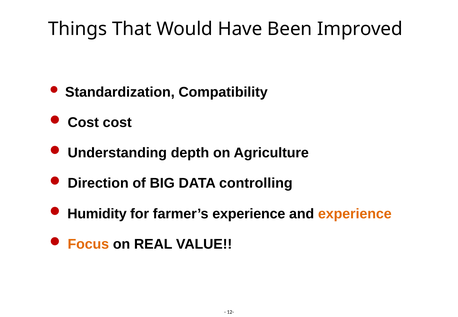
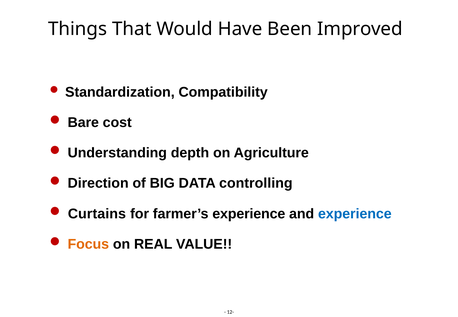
Cost: Cost -> Bare (83, 123)
Humidity: Humidity -> Curtains (97, 214)
experience colour: orange -> blue (355, 214)
